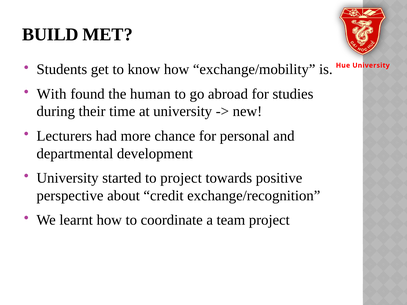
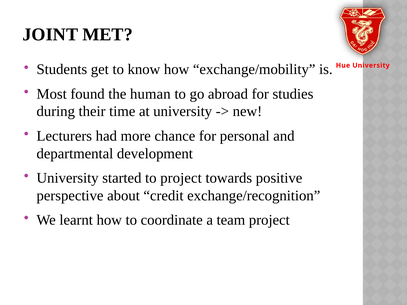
BUILD: BUILD -> JOINT (50, 34)
With: With -> Most (52, 94)
